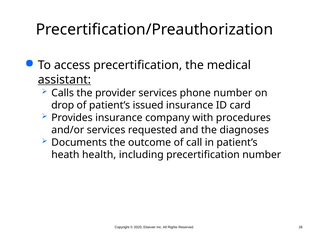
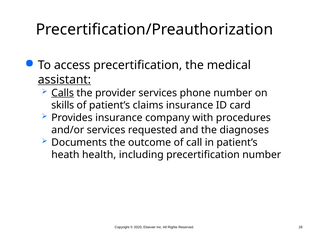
Calls underline: none -> present (63, 93)
drop: drop -> skills (63, 105)
issued: issued -> claims (148, 105)
